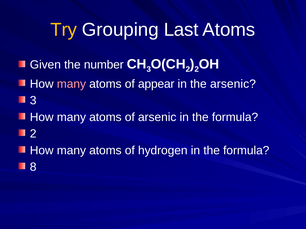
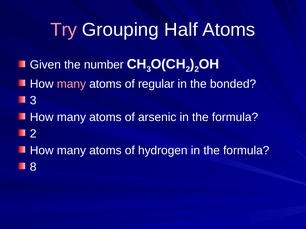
Try colour: yellow -> pink (64, 30)
Last: Last -> Half (181, 30)
appear: appear -> regular (156, 84)
the arsenic: arsenic -> bonded (233, 84)
